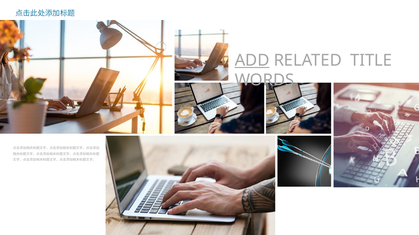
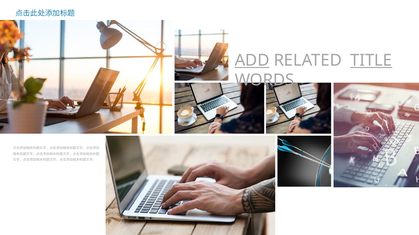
TITLE underline: none -> present (371, 61)
